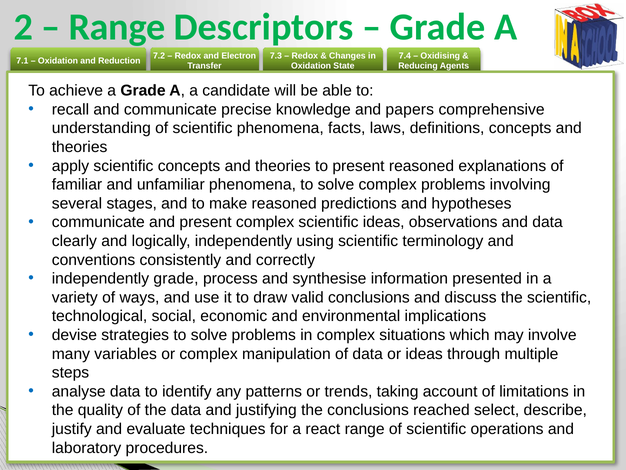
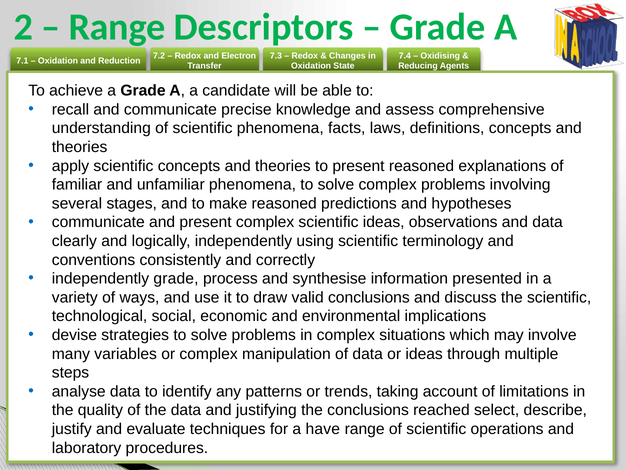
papers: papers -> assess (410, 109)
react: react -> have (323, 429)
